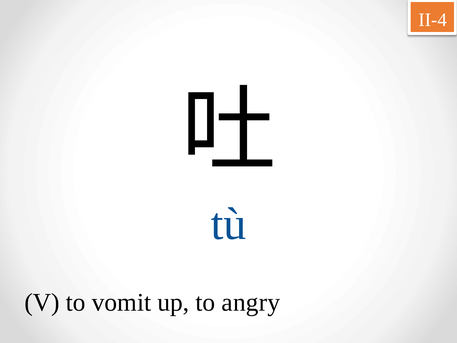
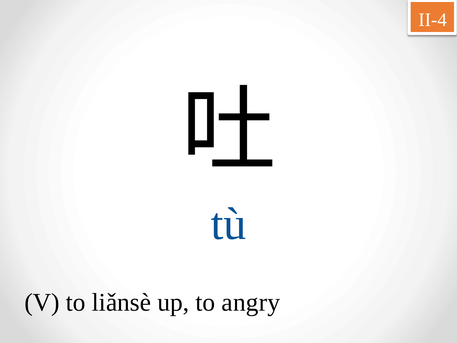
vomit: vomit -> liǎnsè (122, 302)
